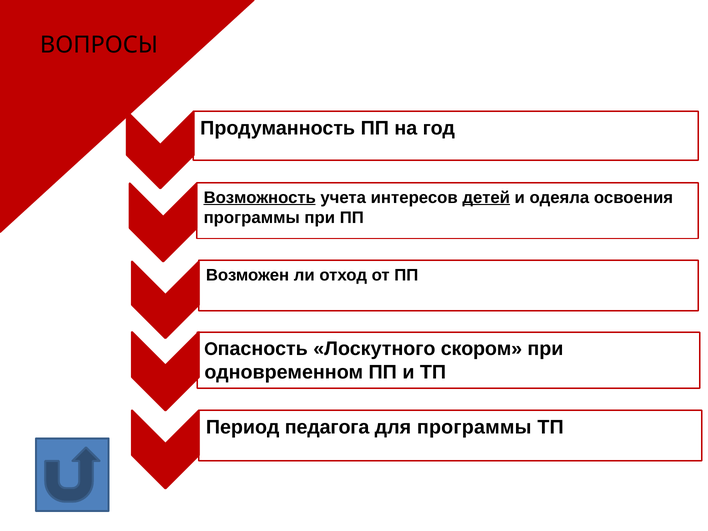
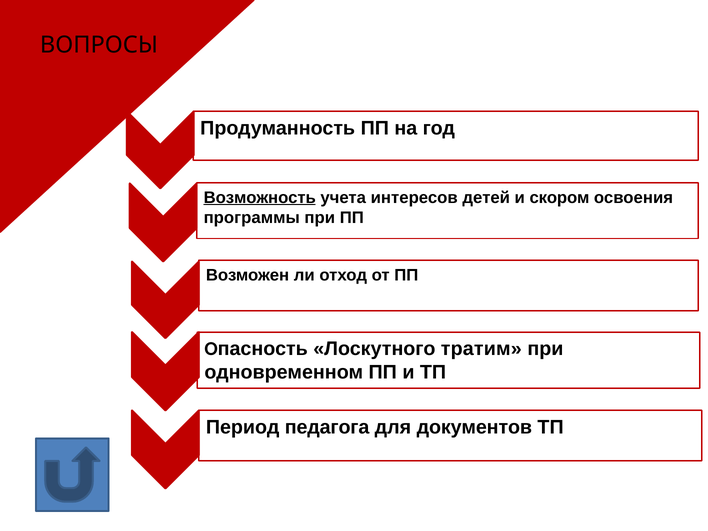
детей underline: present -> none (486, 198)
одеяла: одеяла -> скором (559, 198)
скором: скором -> тратим (481, 349)
для программы: программы -> документов (474, 427)
